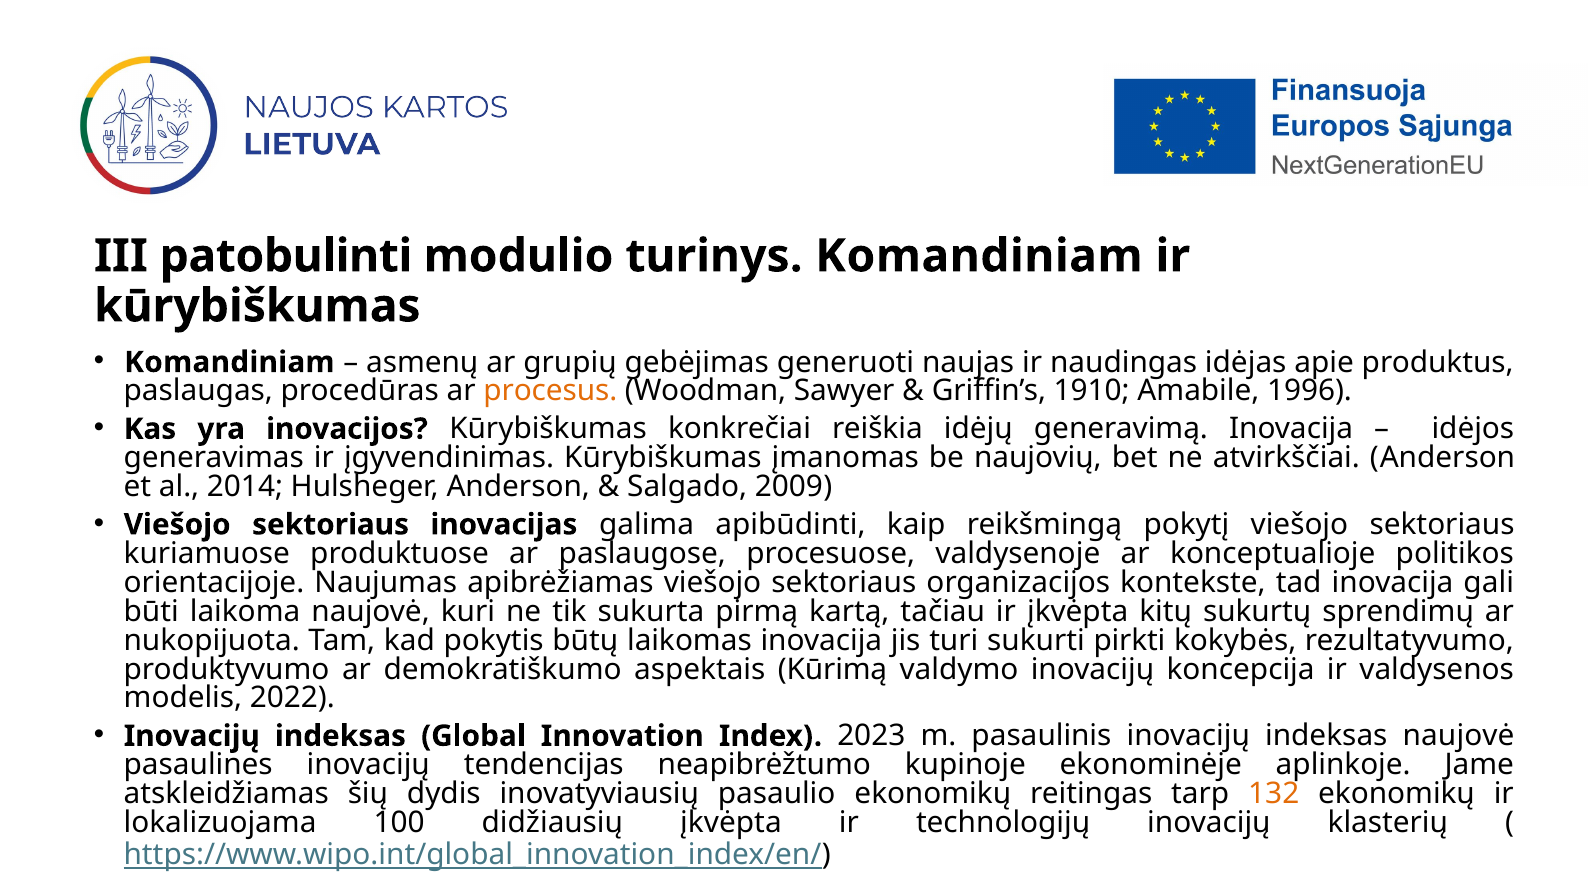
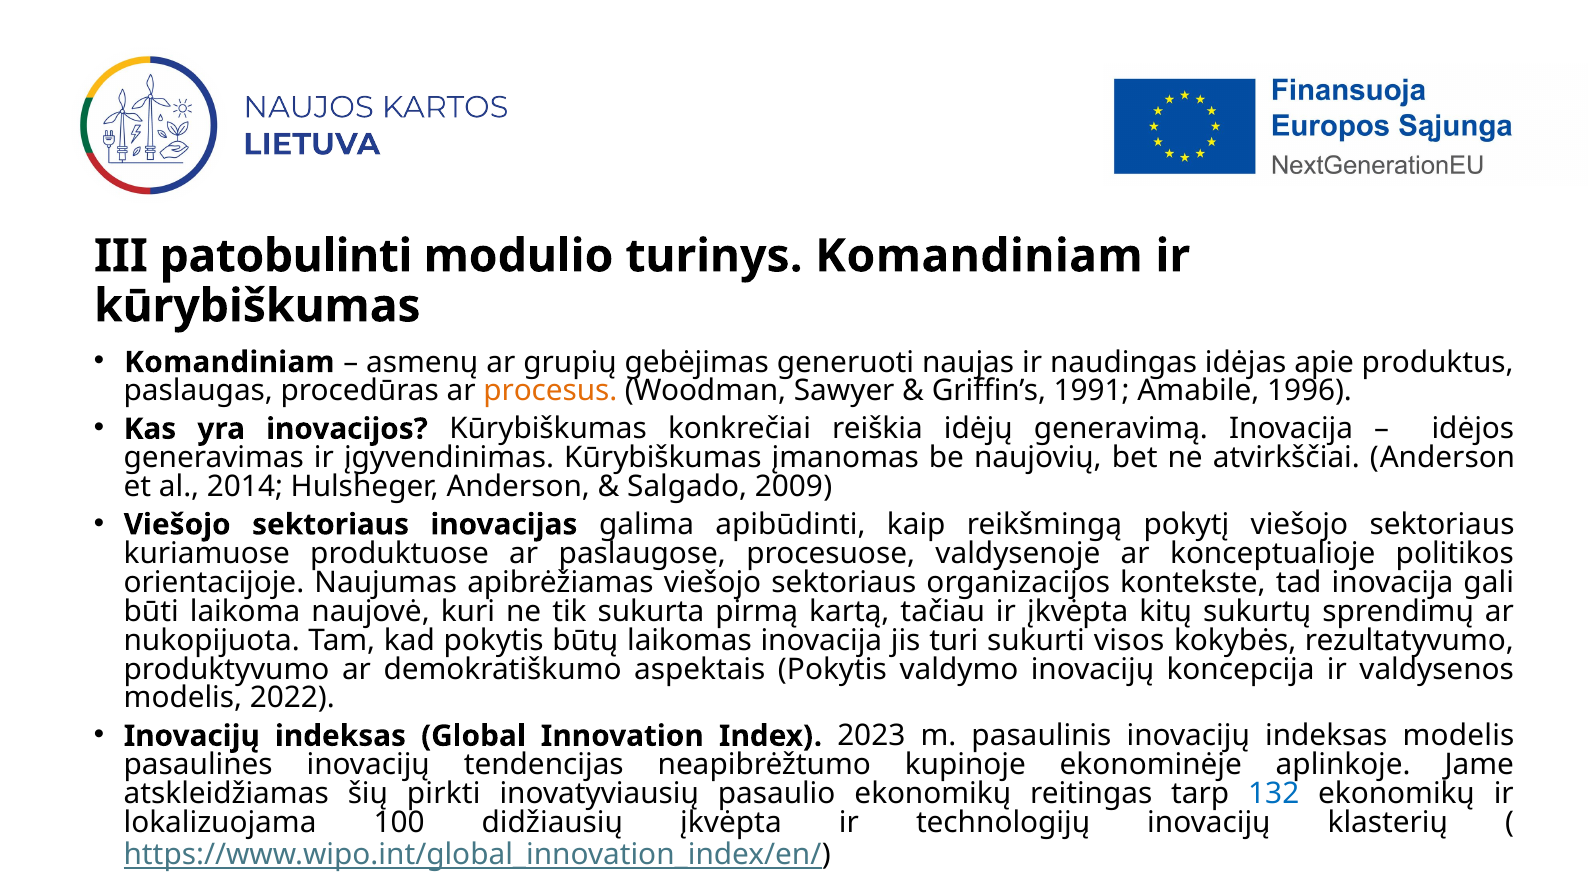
1910: 1910 -> 1991 (1092, 391)
pirkti: pirkti -> visos (1129, 640)
aspektais Kūrimą: Kūrimą -> Pokytis (832, 669)
indeksas naujovė: naujovė -> modelis (1459, 736)
dydis: dydis -> pirkti (444, 794)
132 colour: orange -> blue (1274, 794)
